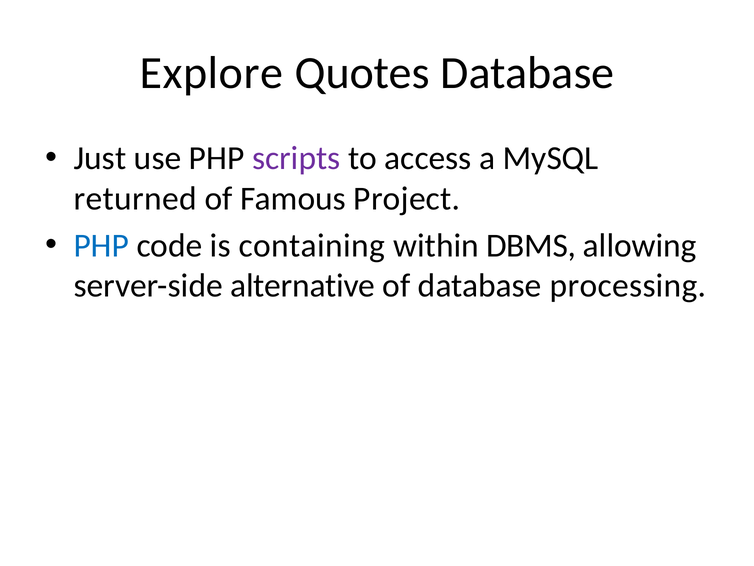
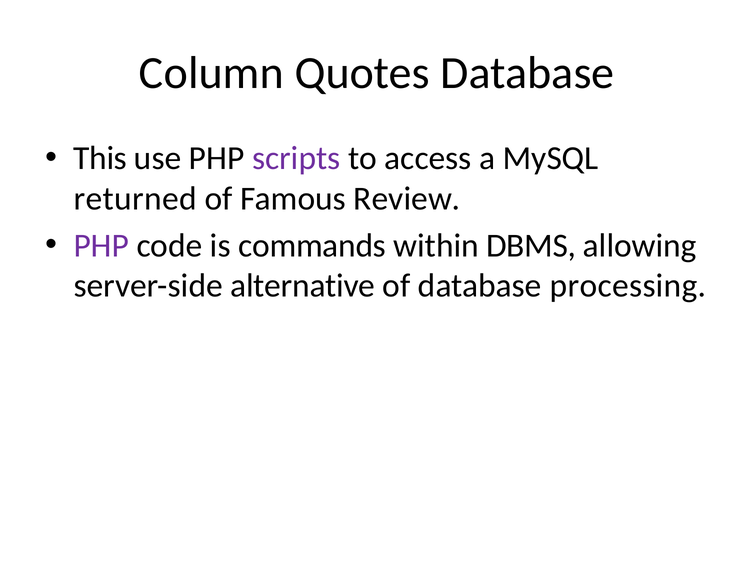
Explore: Explore -> Column (211, 73)
Just: Just -> This (100, 158)
Project: Project -> Review (407, 198)
PHP colour: blue -> purple (101, 245)
containing: containing -> commands (312, 245)
